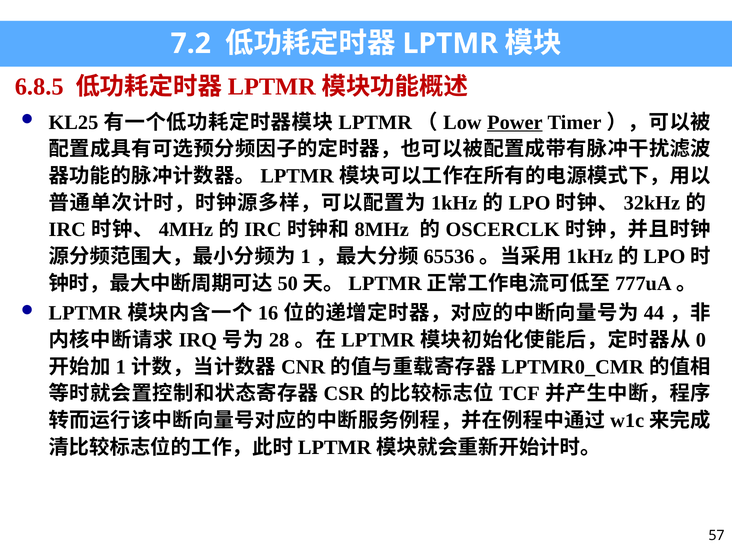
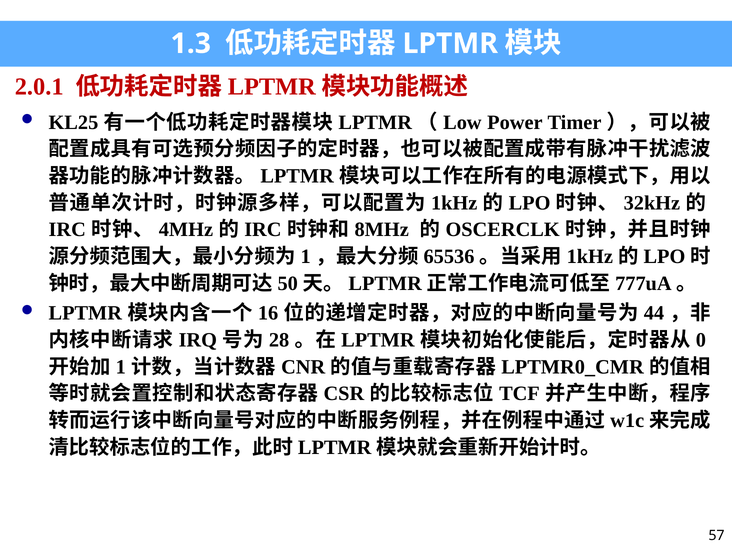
7.2: 7.2 -> 1.3 (191, 44)
6.8.5: 6.8.5 -> 2.0.1 (39, 87)
Power underline: present -> none (515, 122)
